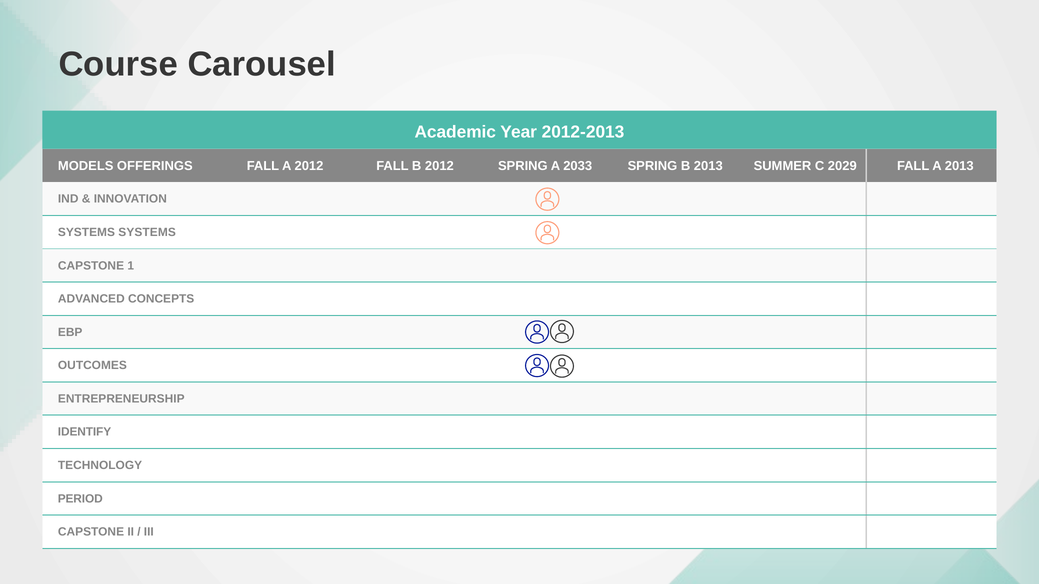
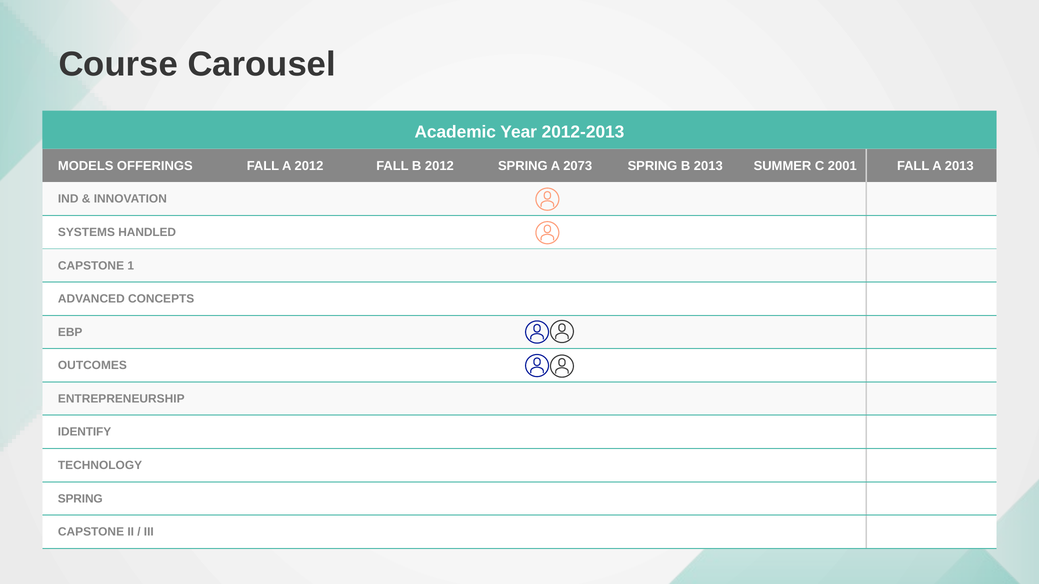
2033: 2033 -> 2073 (578, 166)
2029: 2029 -> 2001 (842, 166)
SYSTEMS SYSTEMS: SYSTEMS -> HANDLED (147, 232)
PERIOD: PERIOD -> SPRING (80, 499)
